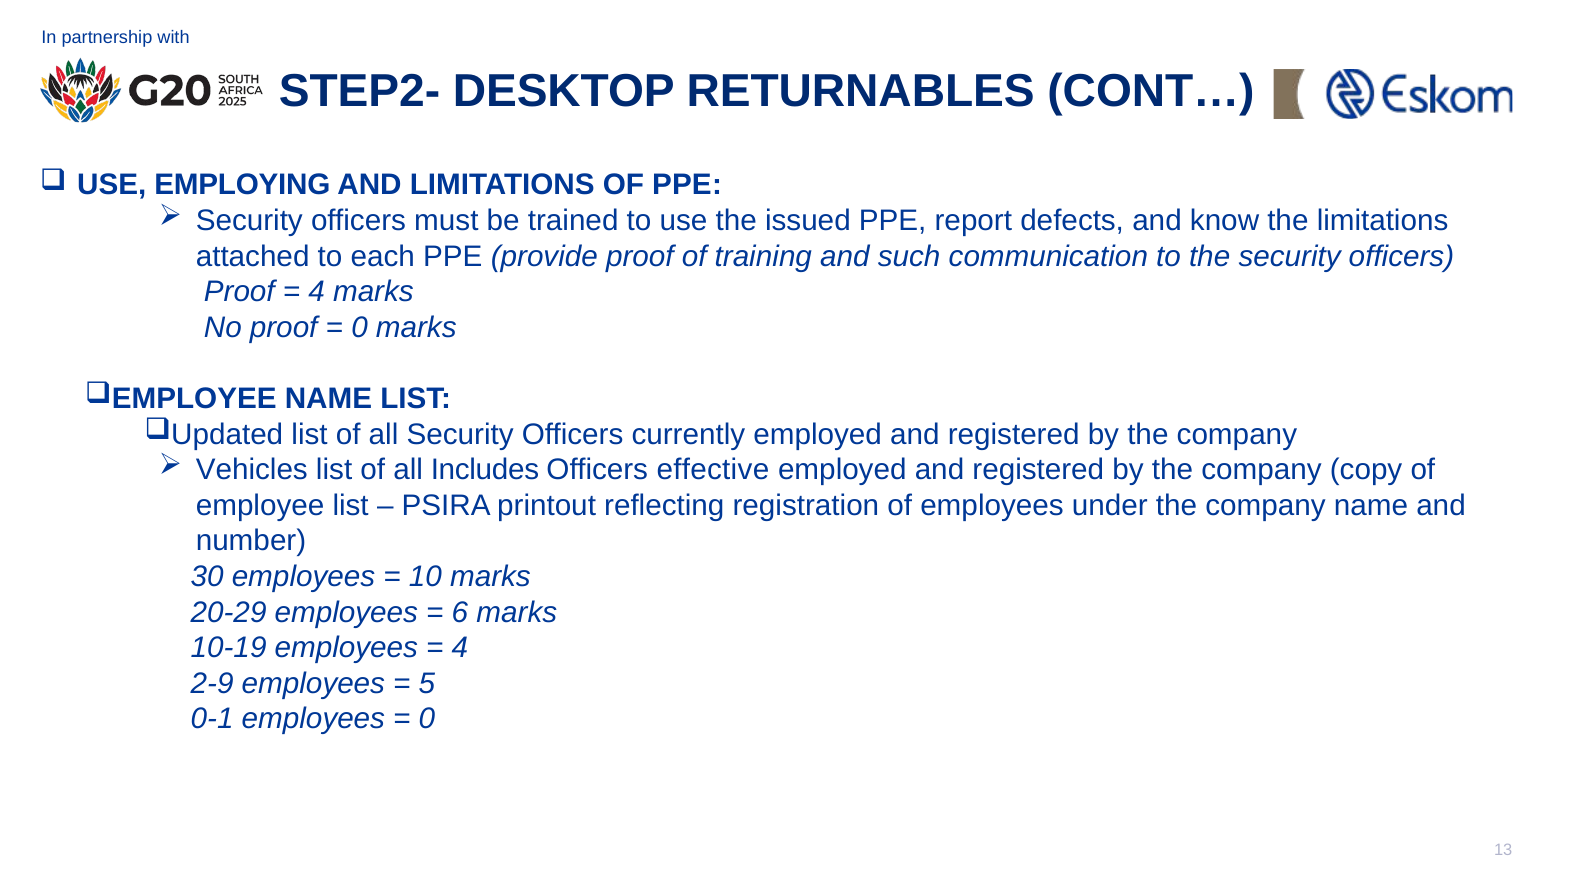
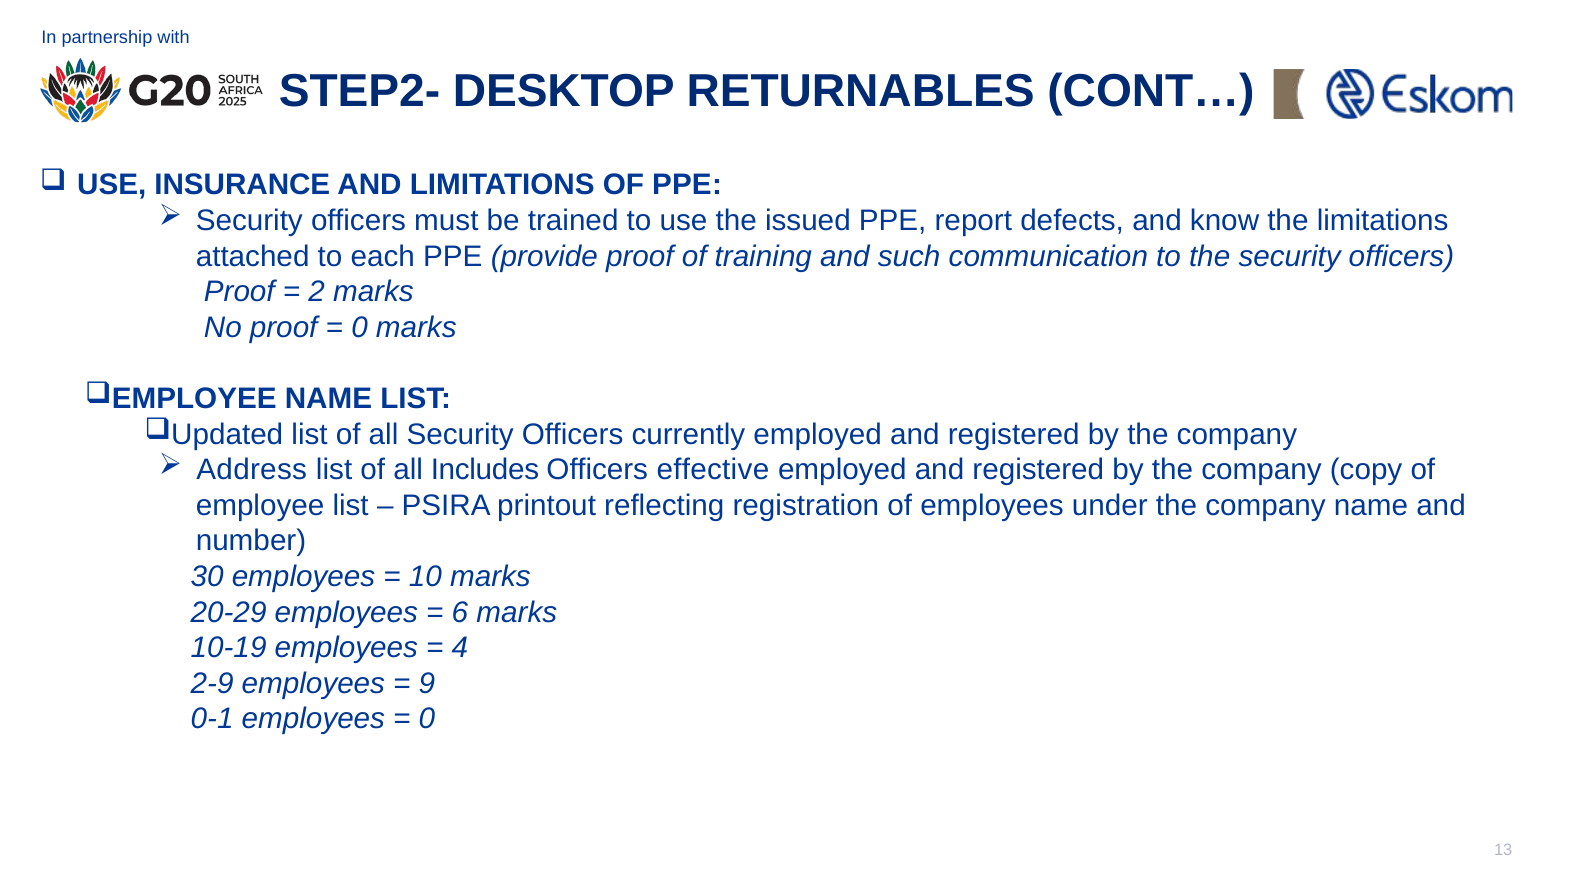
EMPLOYING: EMPLOYING -> INSURANCE (242, 185)
4: 4 -> 2 (317, 292)
Vehicles: Vehicles -> Address (252, 470)
5: 5 -> 9 (427, 683)
